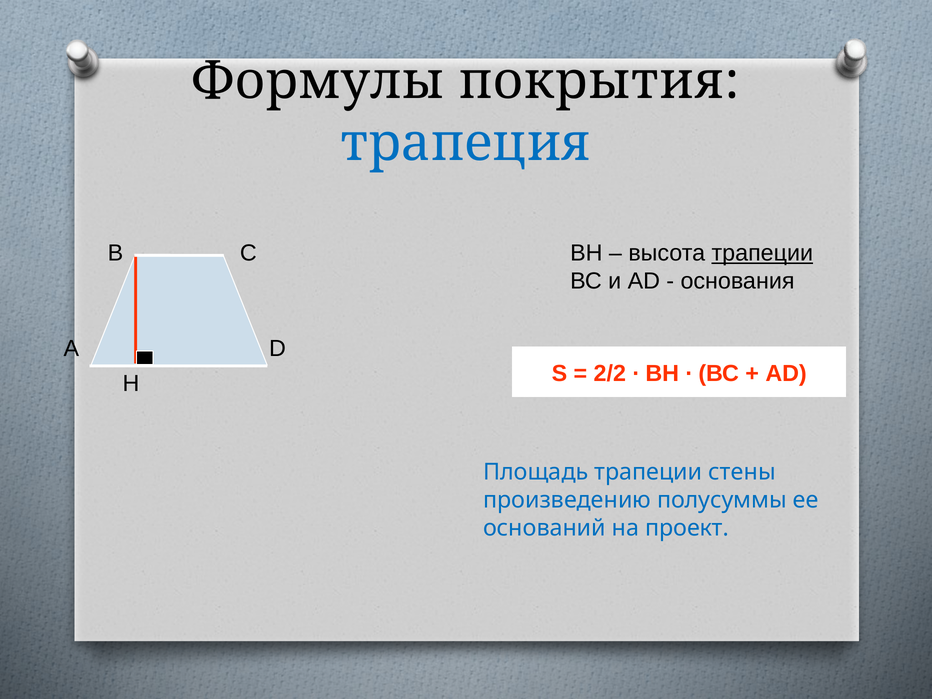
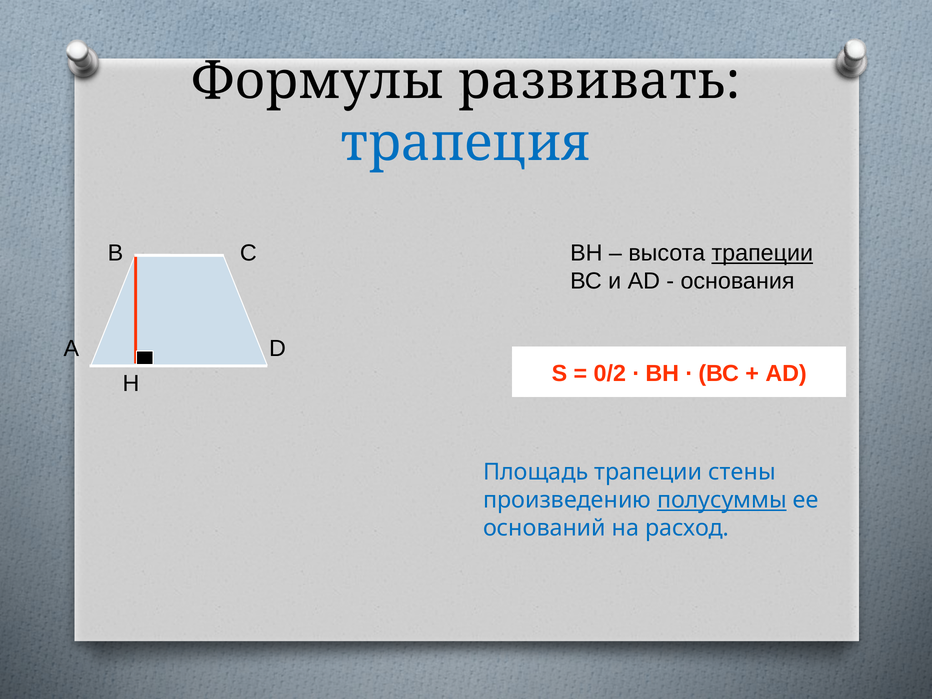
покрытия: покрытия -> развивать (599, 81)
2/2: 2/2 -> 0/2 (610, 374)
полусуммы underline: none -> present (722, 500)
проект: проект -> расход (687, 528)
